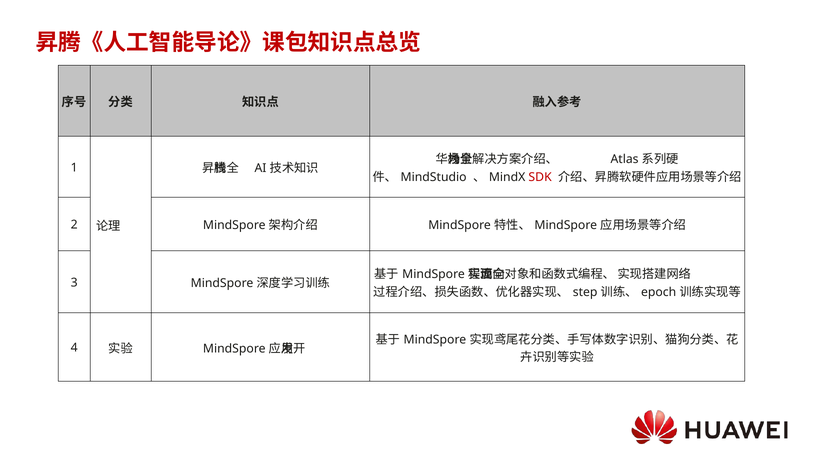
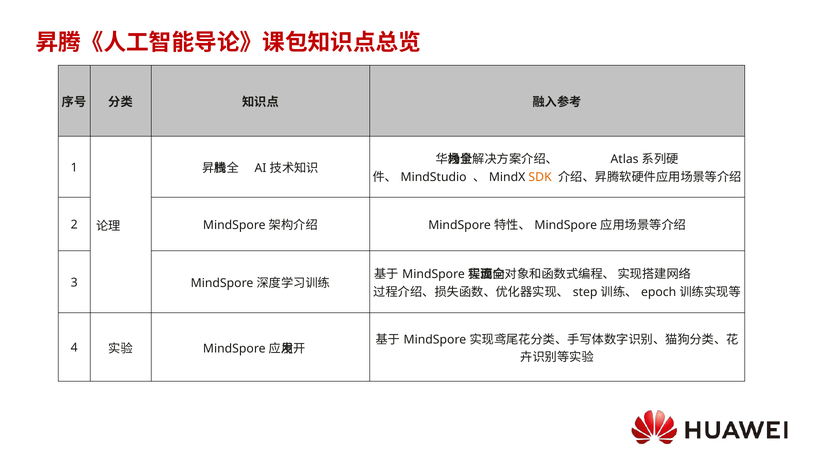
SDK colour: red -> orange (540, 177)
